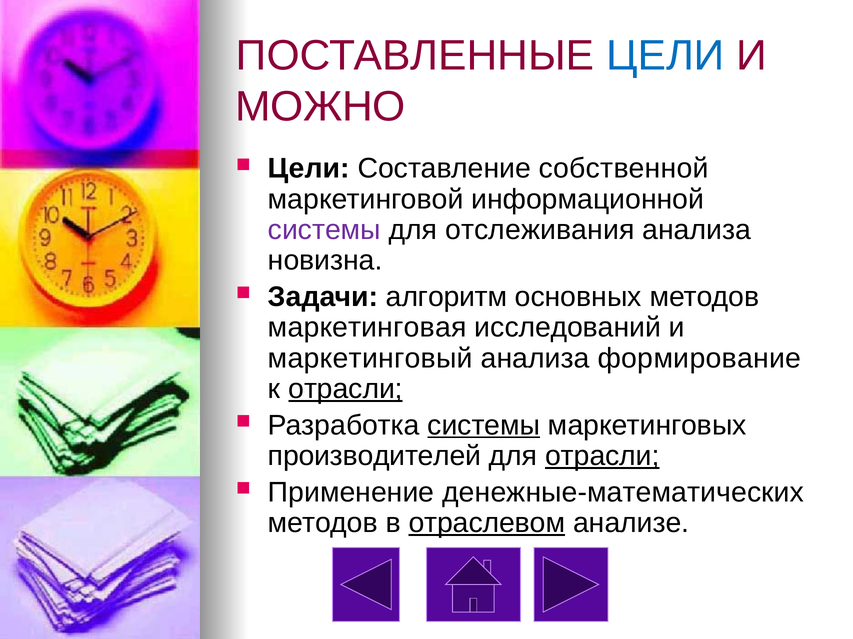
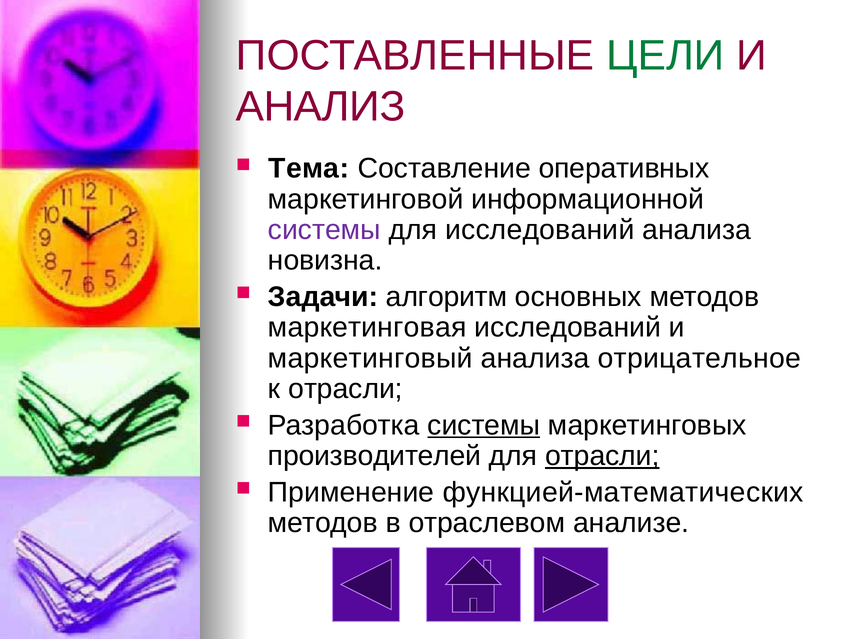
ЦЕЛИ colour: blue -> green (665, 56)
МОЖНО: МОЖНО -> АНАЛИЗ (320, 107)
Цели: Цели -> Тема (309, 169)
собственной: собственной -> оперативных (624, 169)
для отслеживания: отслеживания -> исследований (540, 230)
формирование: формирование -> отрицательное (699, 359)
отрасли underline: present -> none (346, 389)
денежные-математических: денежные-математических -> функцией-математических (623, 493)
отраслевом underline: present -> none (487, 523)
